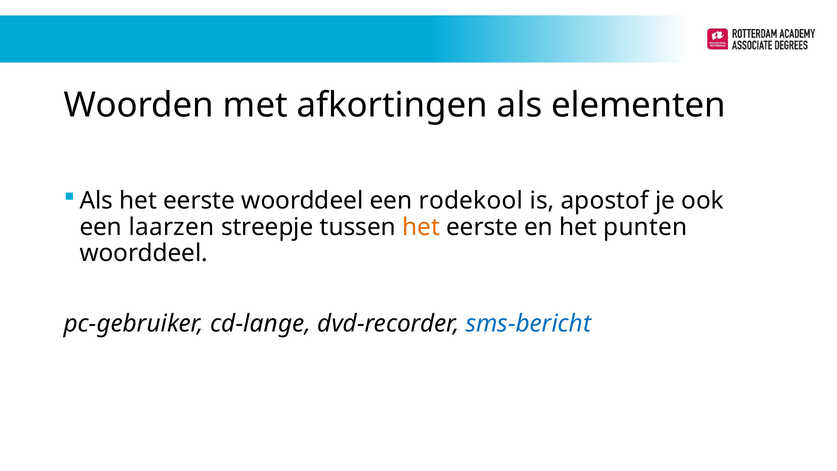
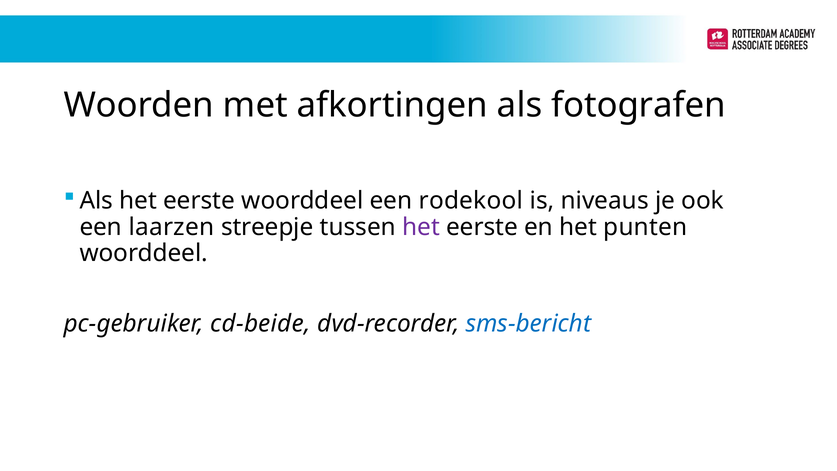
elementen: elementen -> fotografen (638, 105)
apostof: apostof -> niveaus (605, 201)
het colour: orange -> purple (421, 227)
cd-lange: cd-lange -> cd-beide (260, 324)
